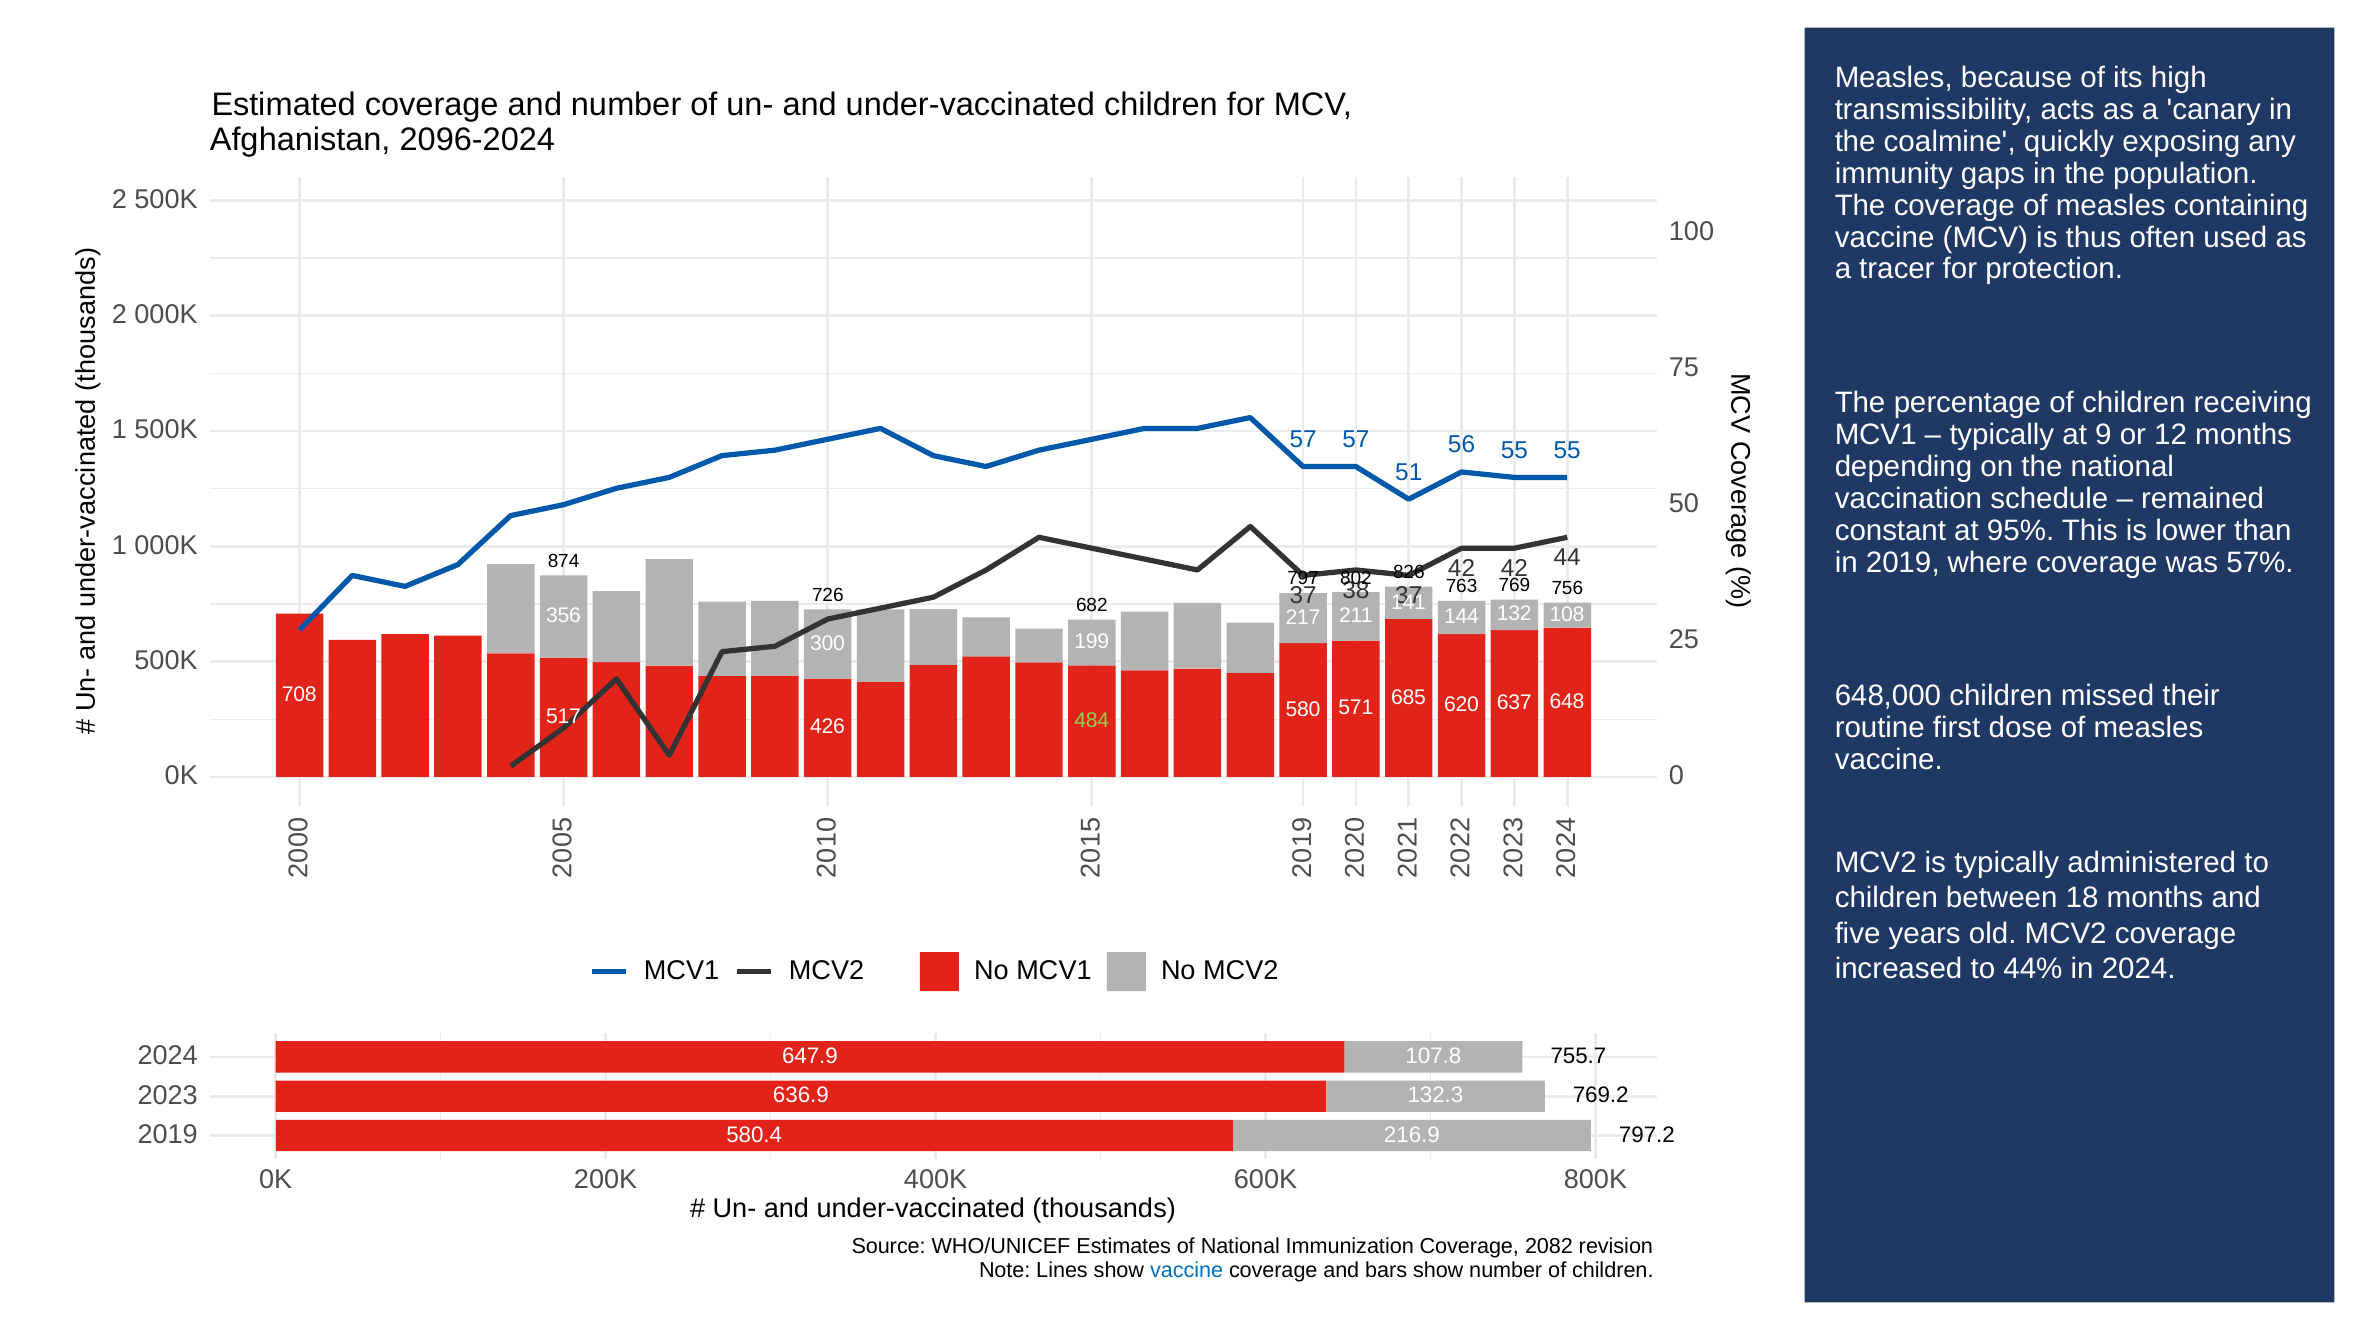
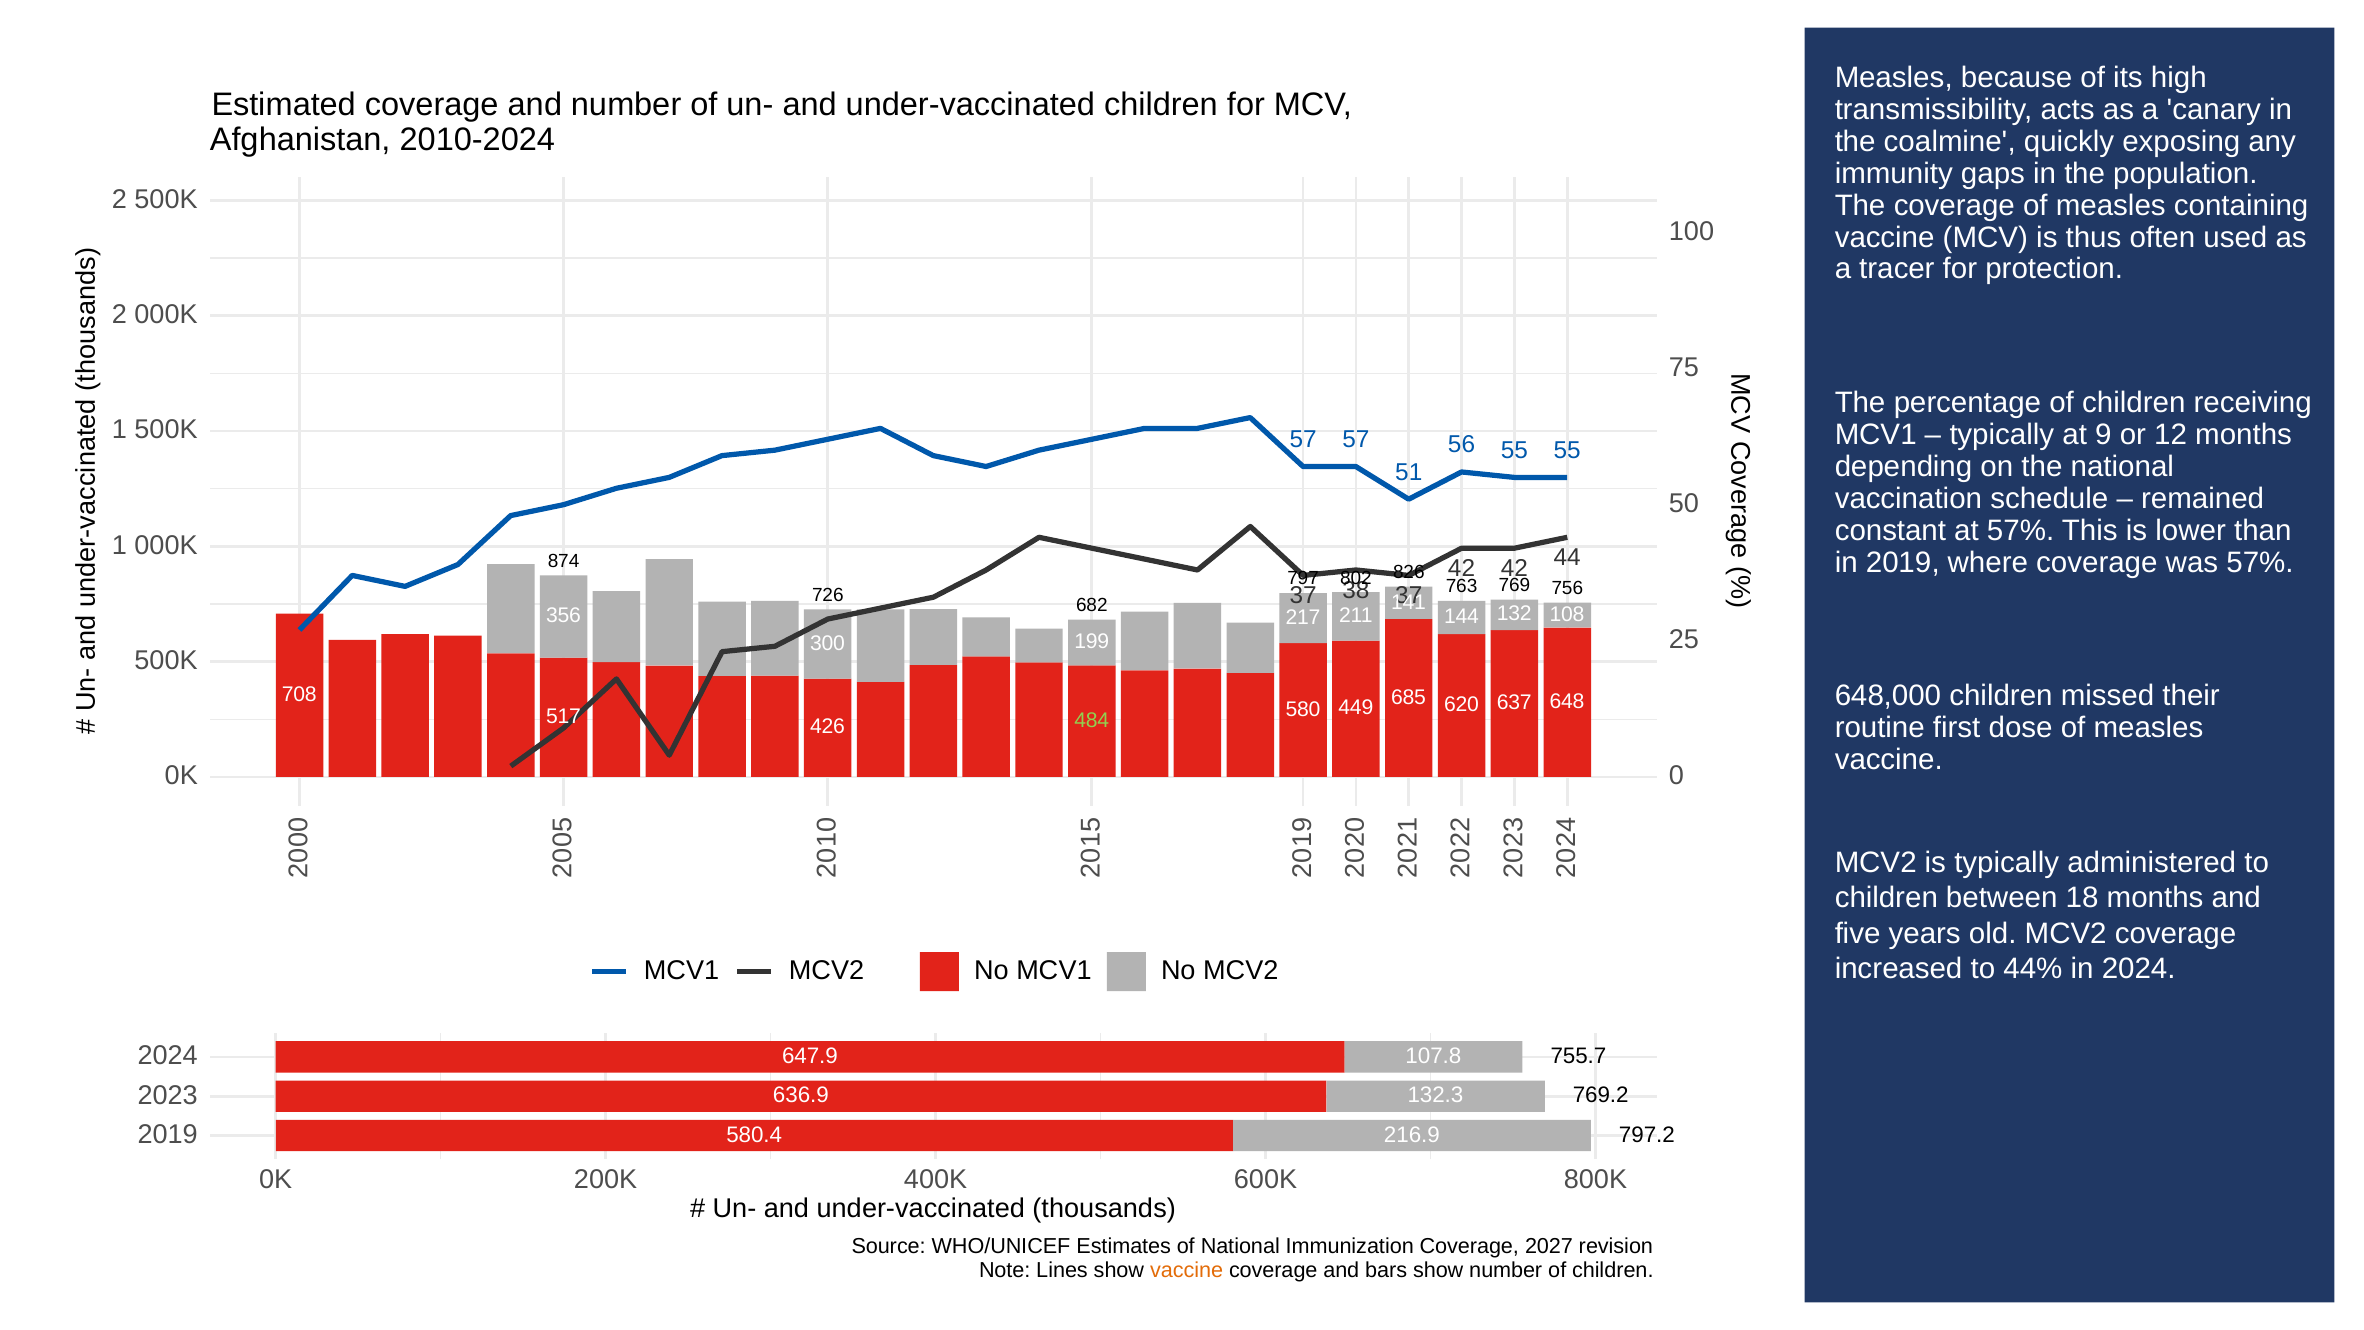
2096-2024: 2096-2024 -> 2010-2024 (477, 140)
at 95%: 95% -> 57% (2021, 530)
571: 571 -> 449 (1356, 708)
2082: 2082 -> 2027 (1549, 1246)
vaccine colour: blue -> orange (1187, 1270)
